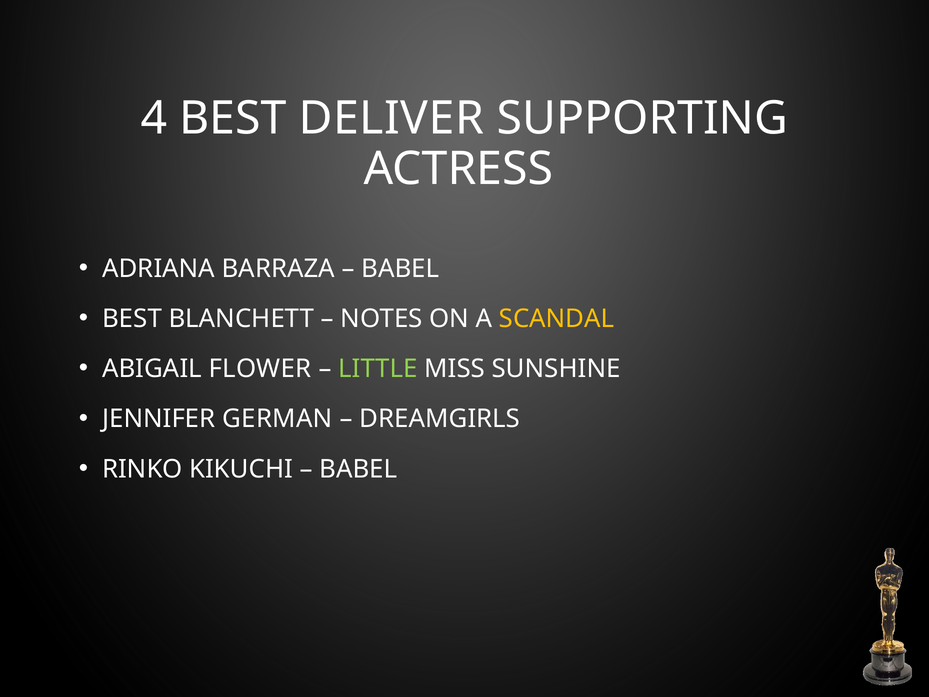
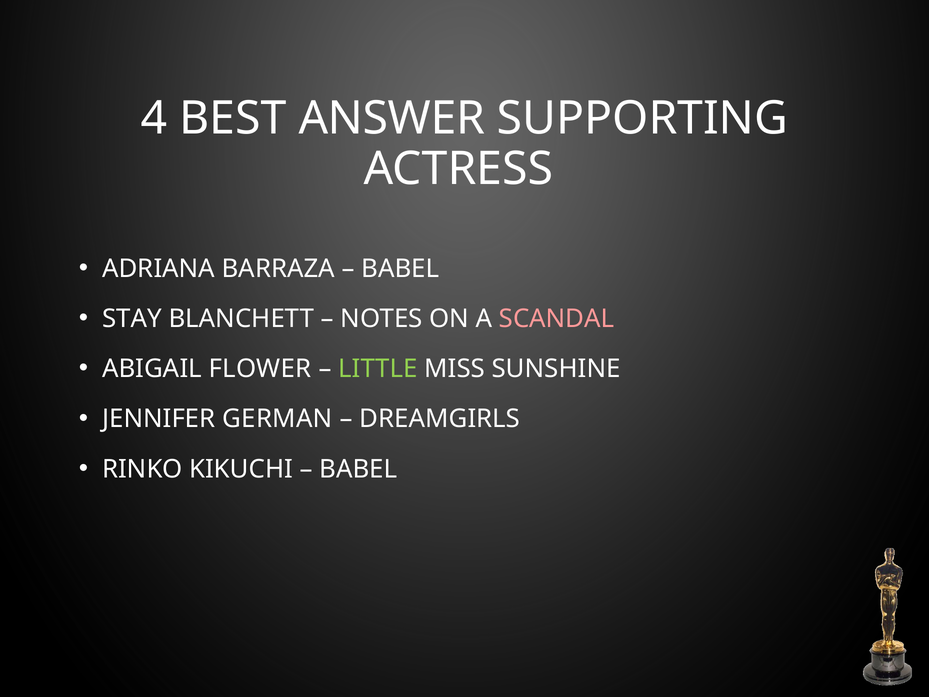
DELIVER: DELIVER -> ANSWER (392, 118)
BEST: BEST -> STAY (132, 319)
SCANDAL colour: yellow -> pink (557, 319)
